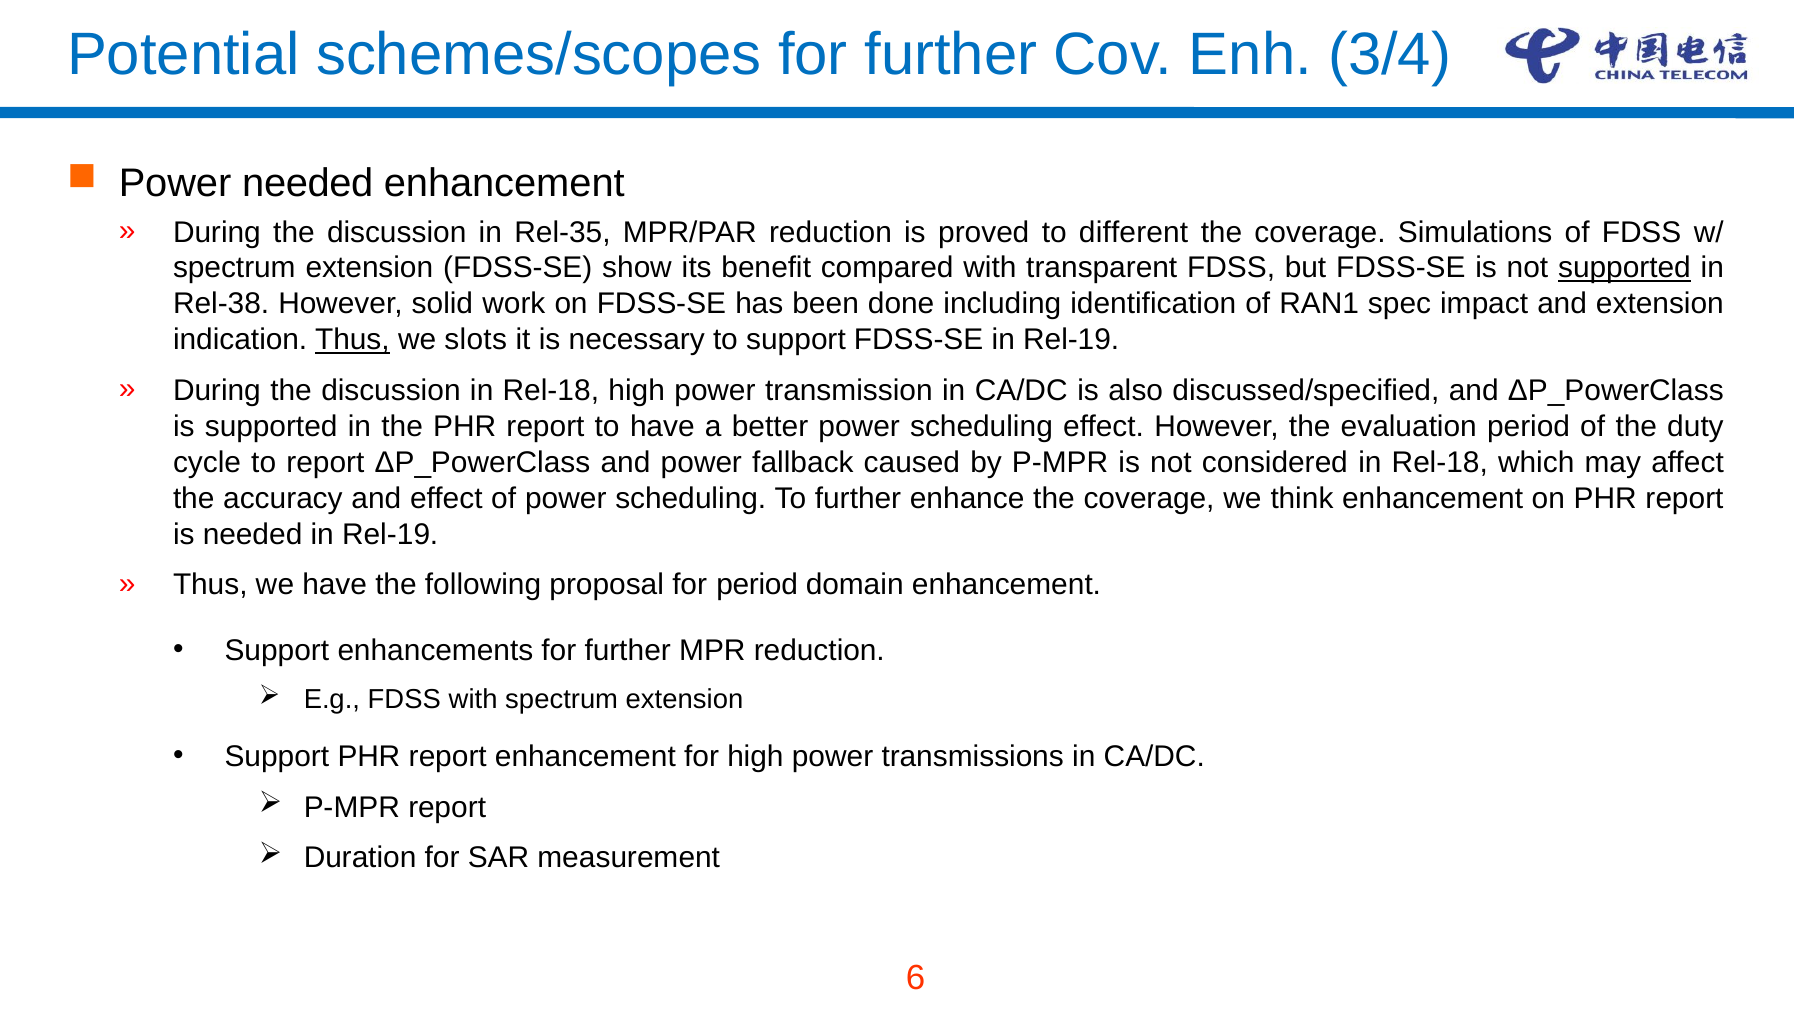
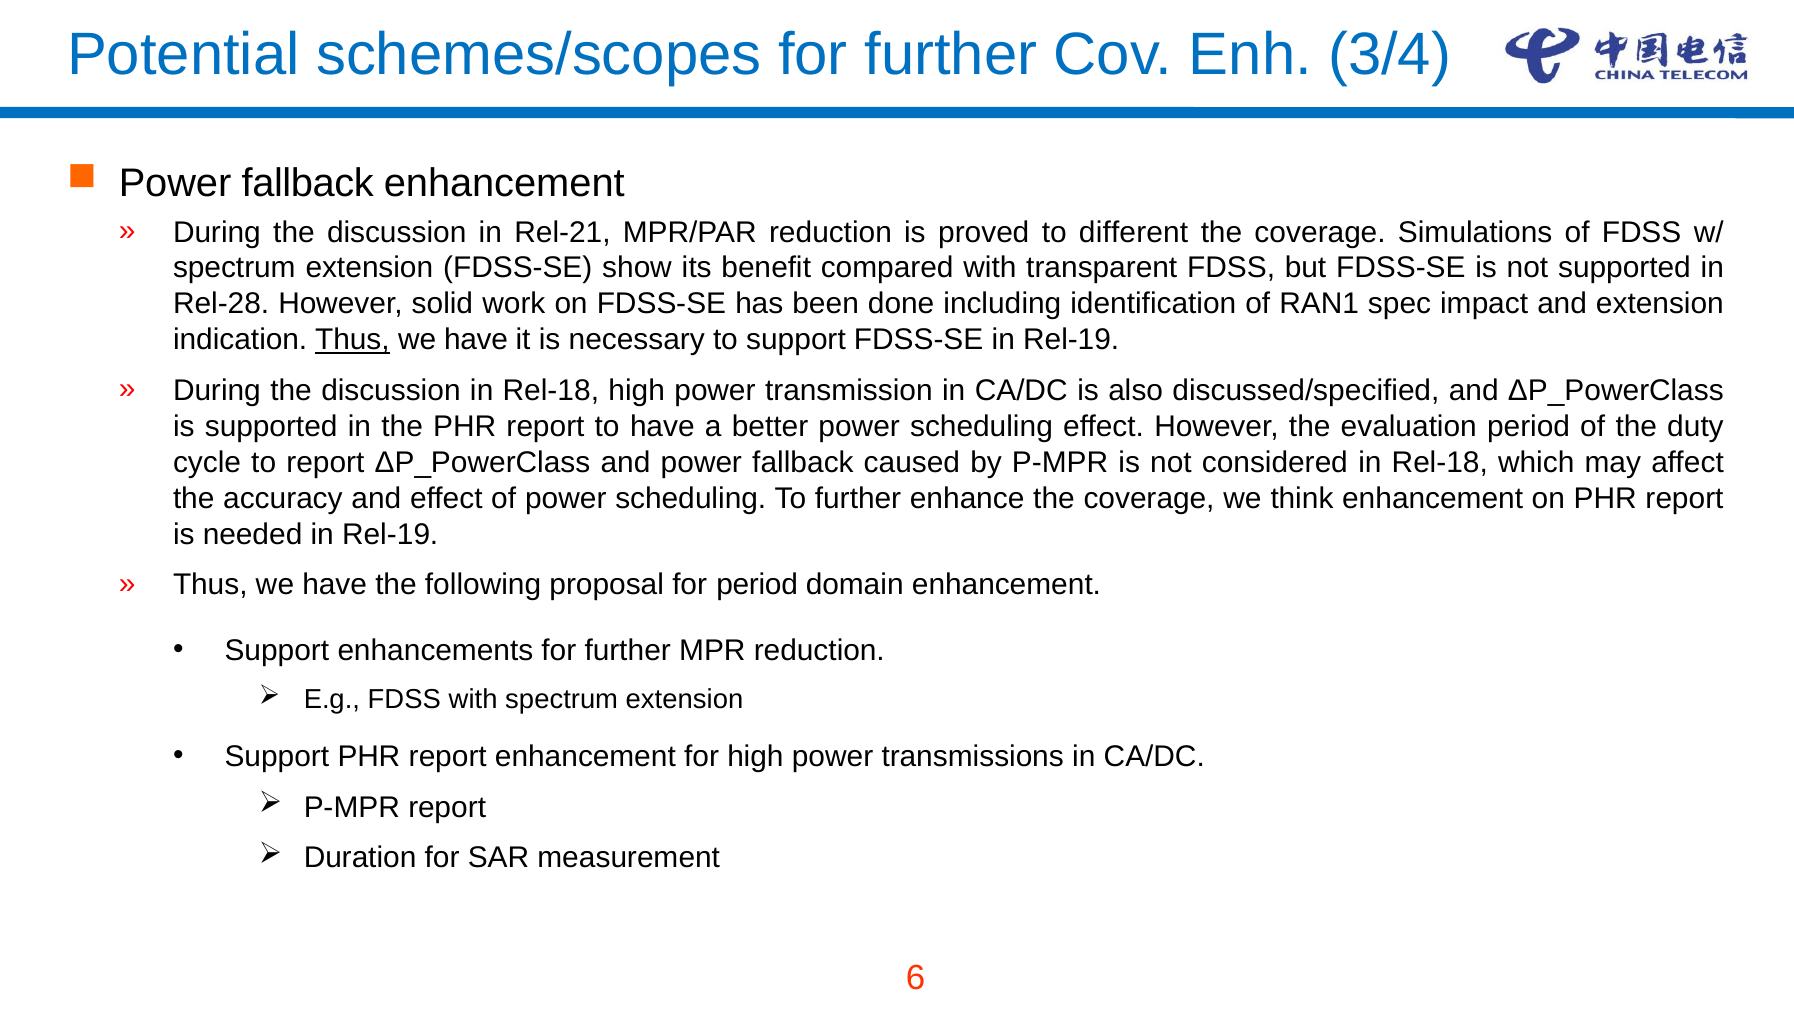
needed: needed -> fallback (308, 184)
Rel-35: Rel-35 -> Rel-21 (562, 232)
supported underline: present -> none (1624, 268)
Rel-38: Rel-38 -> Rel-28 (221, 304)
slots: slots -> have (476, 340)
